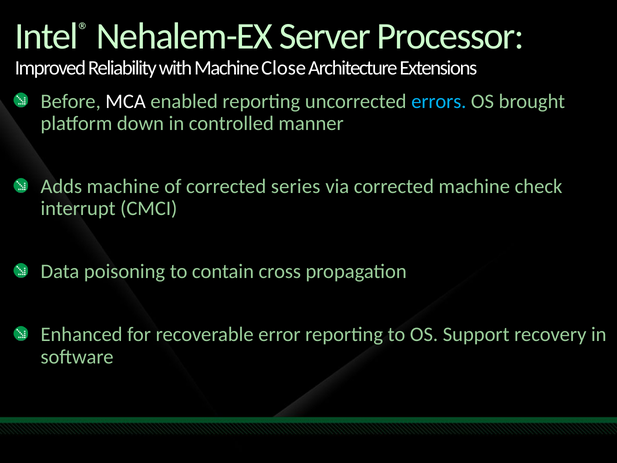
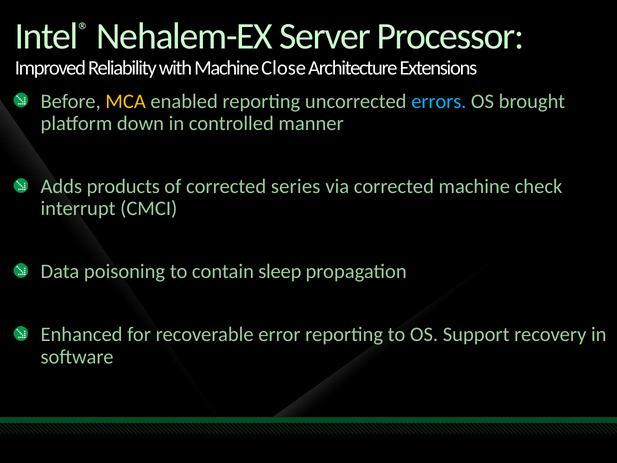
MCA colour: white -> yellow (126, 101)
Adds machine: machine -> products (123, 186)
cross: cross -> sleep (280, 271)
